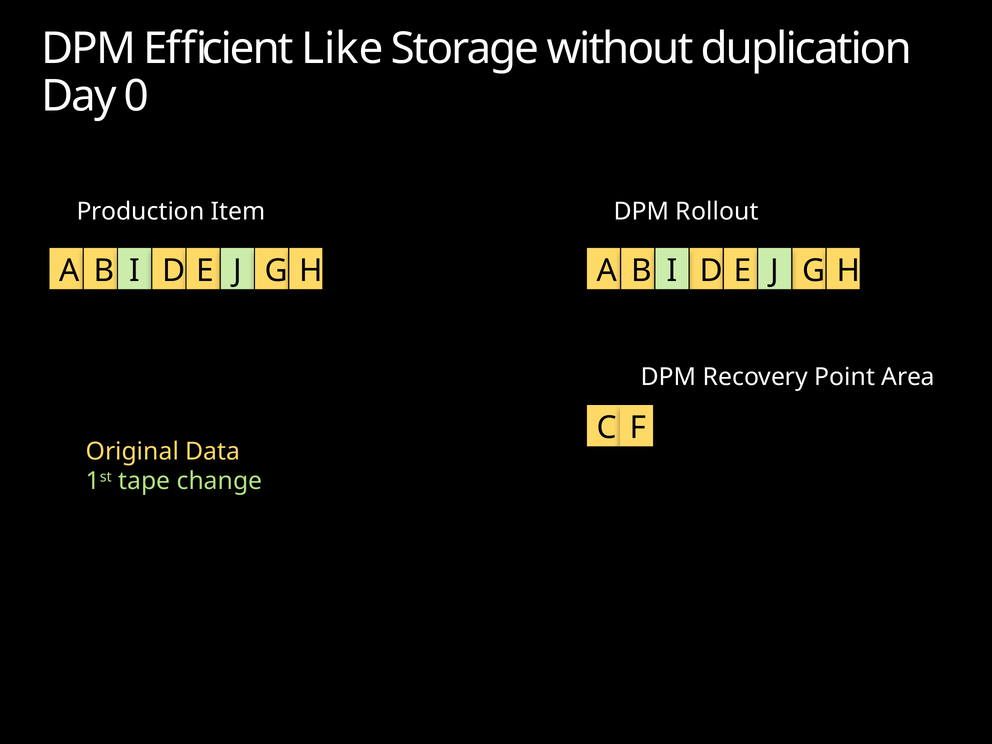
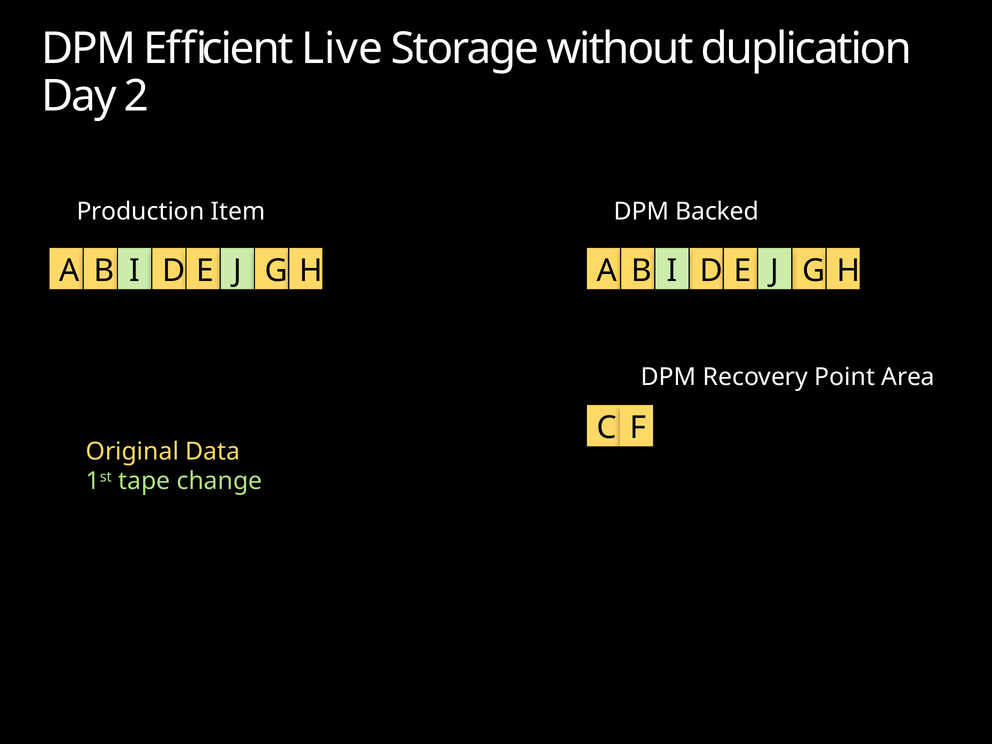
Like: Like -> Live (342, 49)
0: 0 -> 2 (137, 96)
Rollout: Rollout -> Backed (717, 212)
